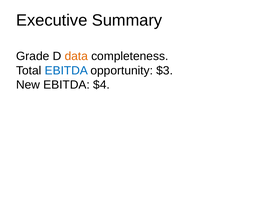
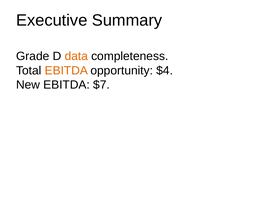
EBITDA colour: blue -> orange (66, 71)
$3: $3 -> $4 (165, 71)
$4: $4 -> $7 (101, 85)
